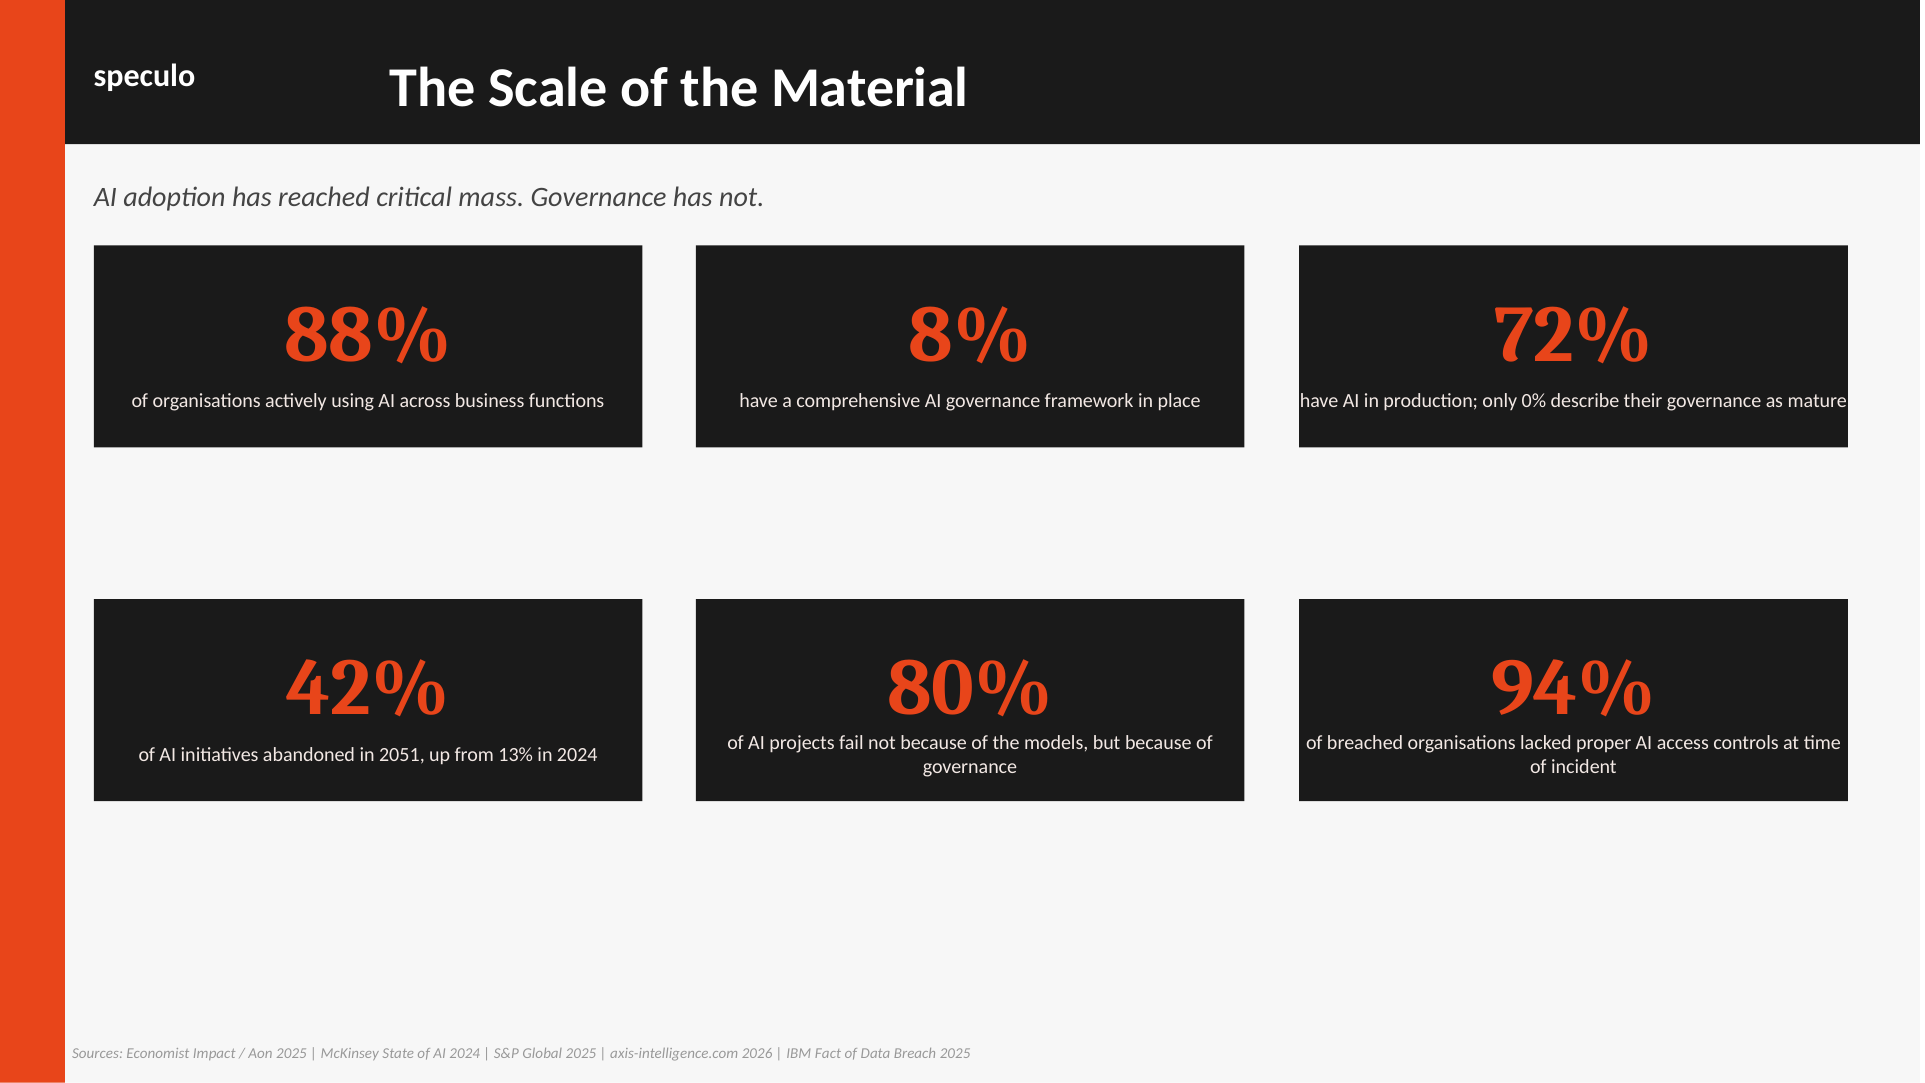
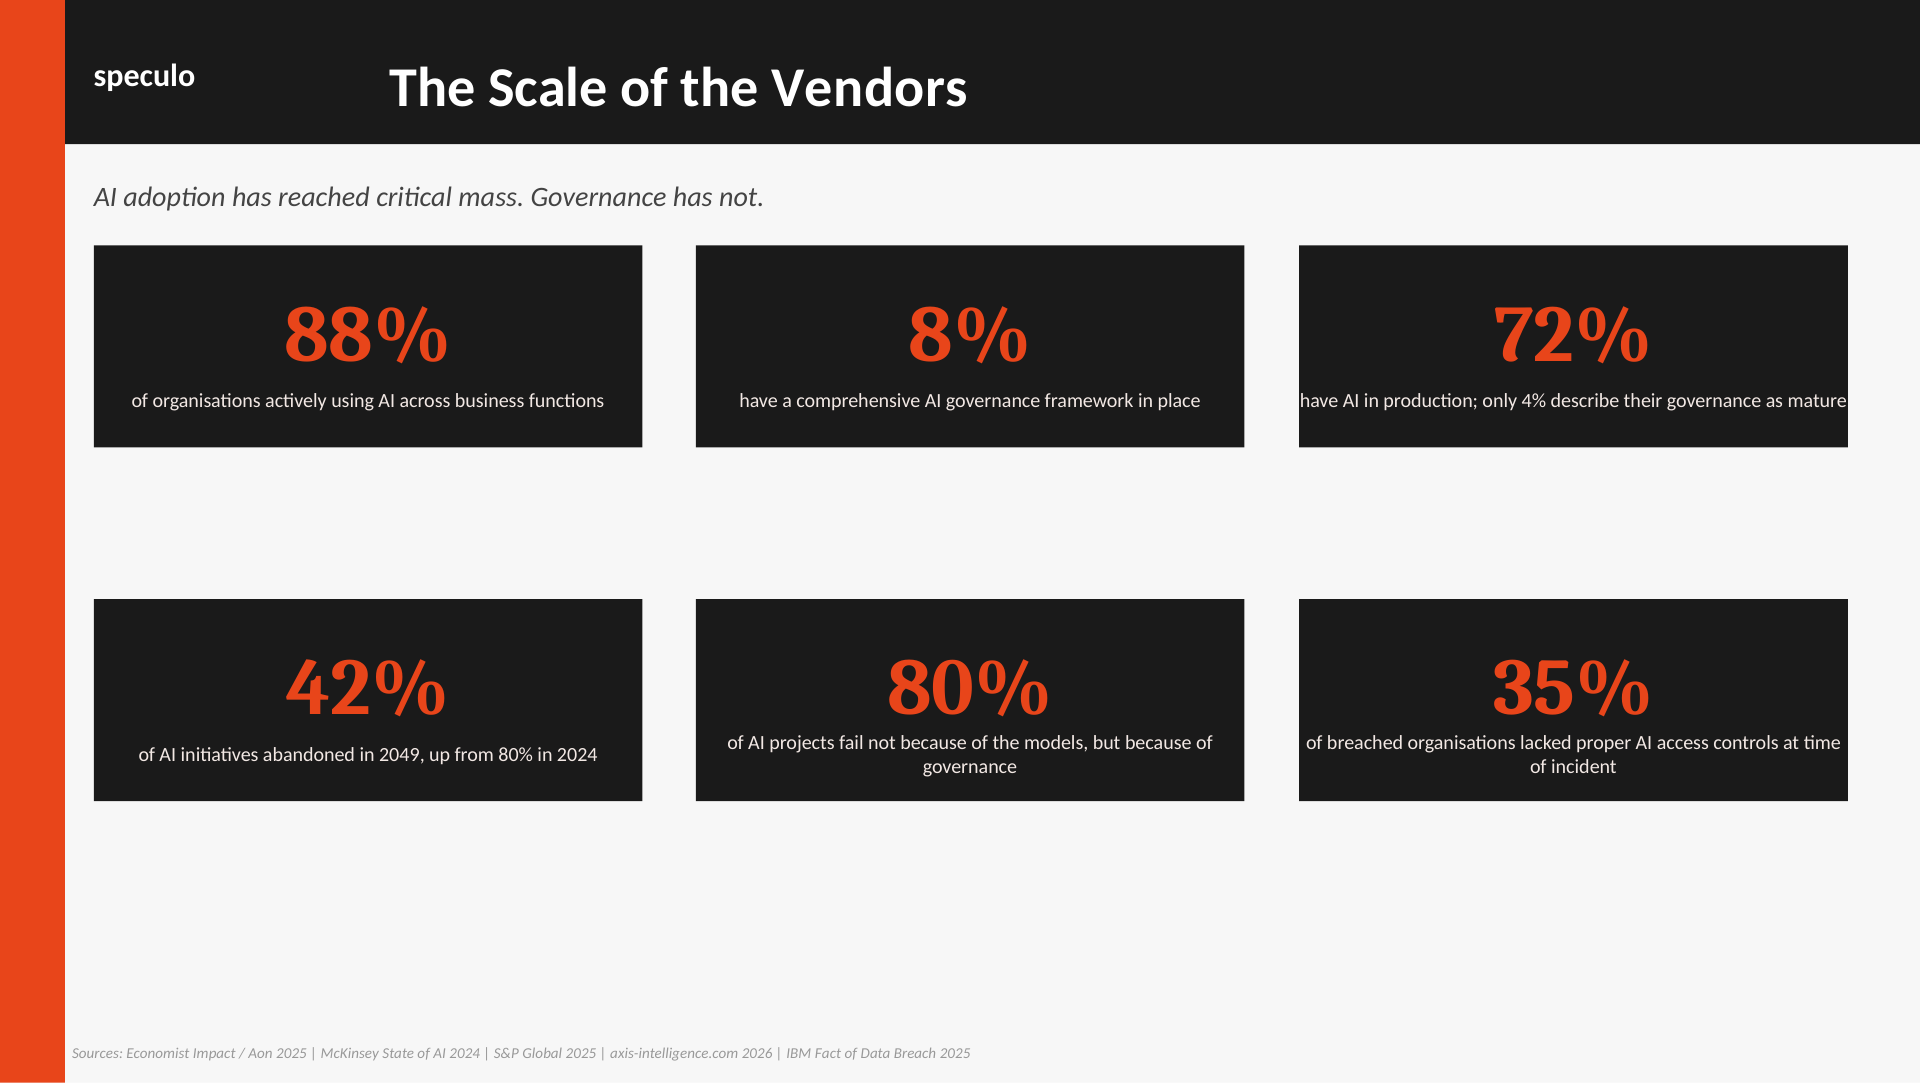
Material: Material -> Vendors (870, 88)
0%: 0% -> 4% (1534, 401)
94%: 94% -> 35% (1573, 688)
2051: 2051 -> 2049 (402, 754)
from 13%: 13% -> 80% (516, 754)
